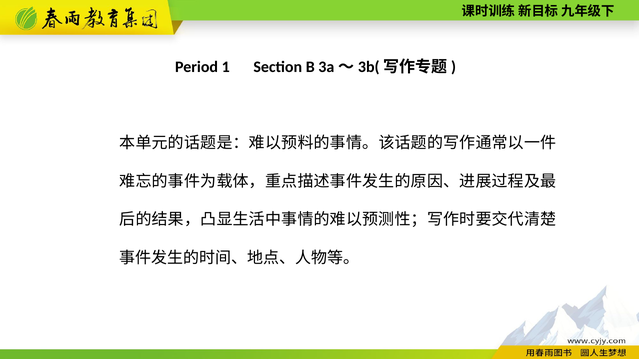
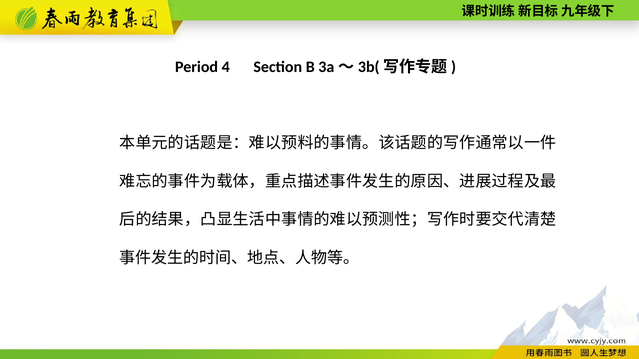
1: 1 -> 4 (226, 67)
